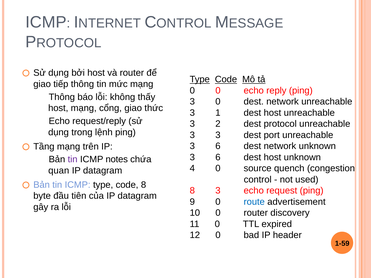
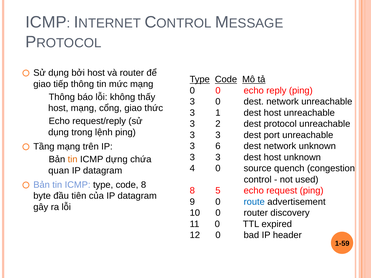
6: 6 -> 3 (218, 157)
tin colour: purple -> orange (73, 160)
notes: notes -> dựng (117, 160)
8 3: 3 -> 5 (218, 191)
